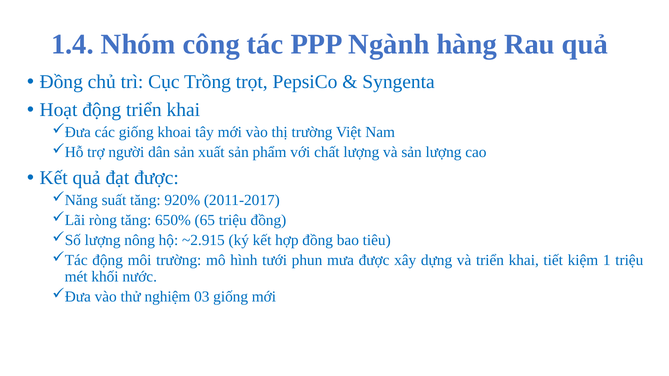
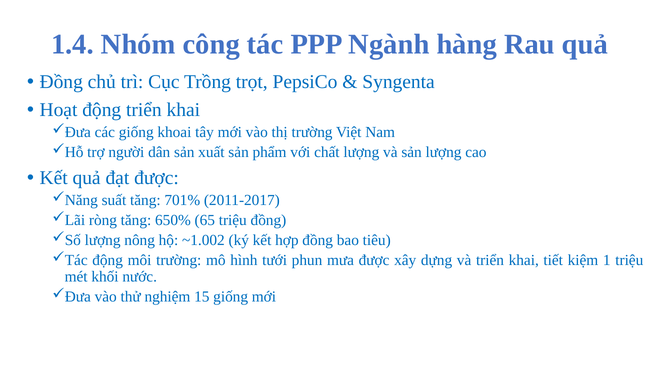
920%: 920% -> 701% (182, 200)
~2.915: ~2.915 -> ~1.002 (203, 240)
03: 03 -> 15 (202, 297)
